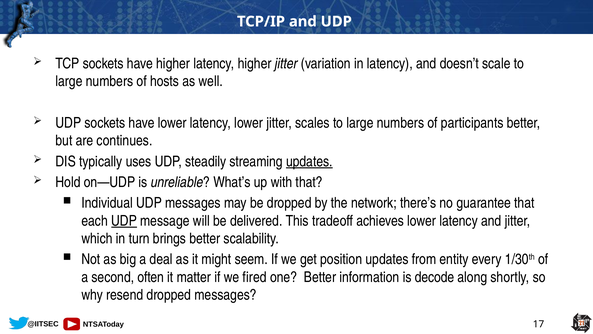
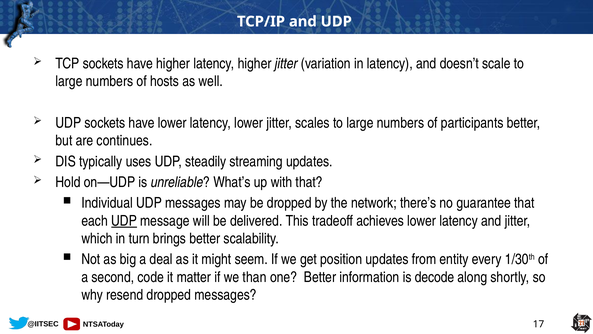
updates underline: present -> none (309, 161)
often: often -> code (151, 277)
fired: fired -> than (255, 277)
